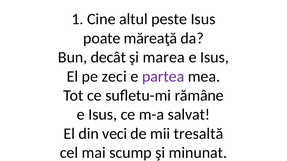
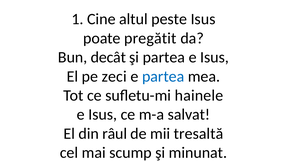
măreaţă: măreaţă -> pregătit (150, 38)
şi marea: marea -> partea (164, 57)
partea colour: purple -> blue (163, 77)
rămâne: rămâne -> hainele (199, 96)
veci: veci -> râul (115, 134)
